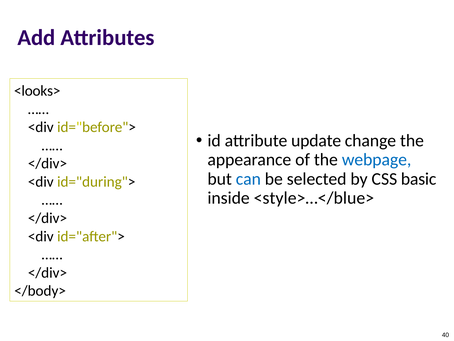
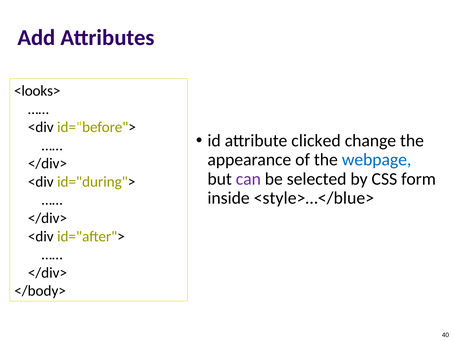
update: update -> clicked (316, 141)
can colour: blue -> purple (248, 179)
basic: basic -> form (419, 179)
